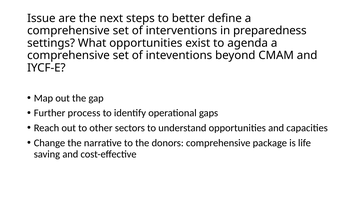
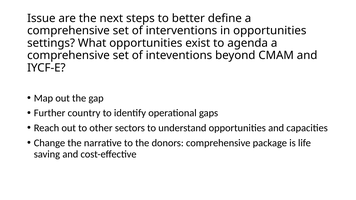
in preparedness: preparedness -> opportunities (270, 31)
process: process -> country (84, 113)
